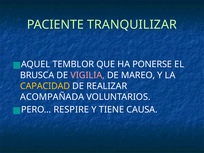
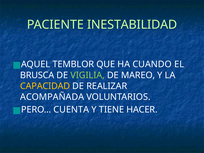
TRANQUILIZAR: TRANQUILIZAR -> INESTABILIDAD (132, 25)
PONERSE: PONERSE -> CUANDO (152, 64)
VIGILIA colour: pink -> light green (88, 75)
RESPIRE: RESPIRE -> CUENTA (71, 110)
CAUSA: CAUSA -> HACER (142, 110)
